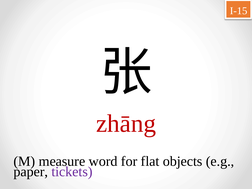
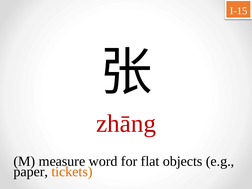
tickets colour: purple -> orange (72, 172)
